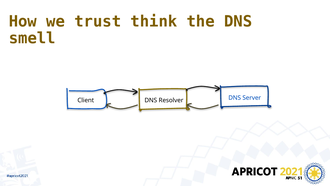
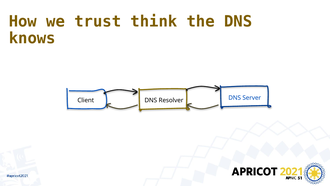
smell: smell -> knows (32, 38)
